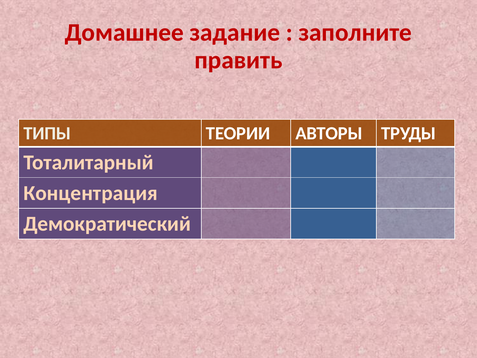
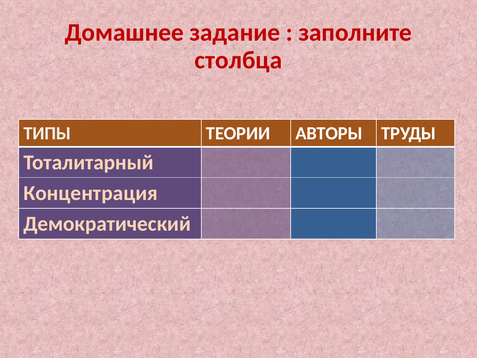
править: править -> столбца (238, 60)
